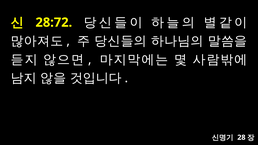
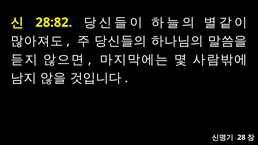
28:72: 28:72 -> 28:82 (54, 22)
